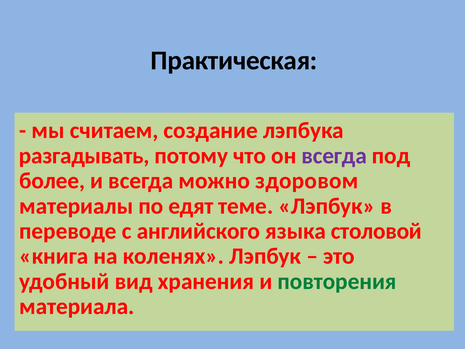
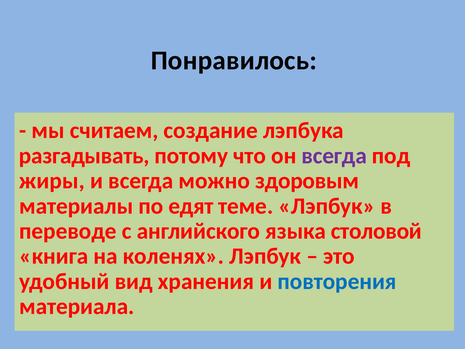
Практическая: Практическая -> Понравилось (234, 60)
более: более -> жиры (52, 181)
здоровом: здоровом -> здоровым (307, 181)
повторения colour: green -> blue (337, 281)
